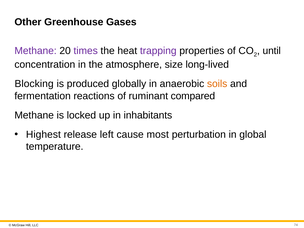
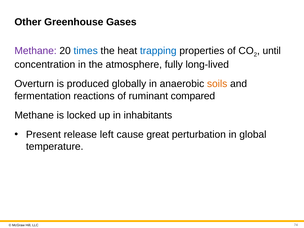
times colour: purple -> blue (86, 51)
trapping colour: purple -> blue (158, 51)
size: size -> fully (174, 65)
Blocking: Blocking -> Overturn (34, 84)
Highest: Highest -> Present (43, 134)
most: most -> great (158, 134)
